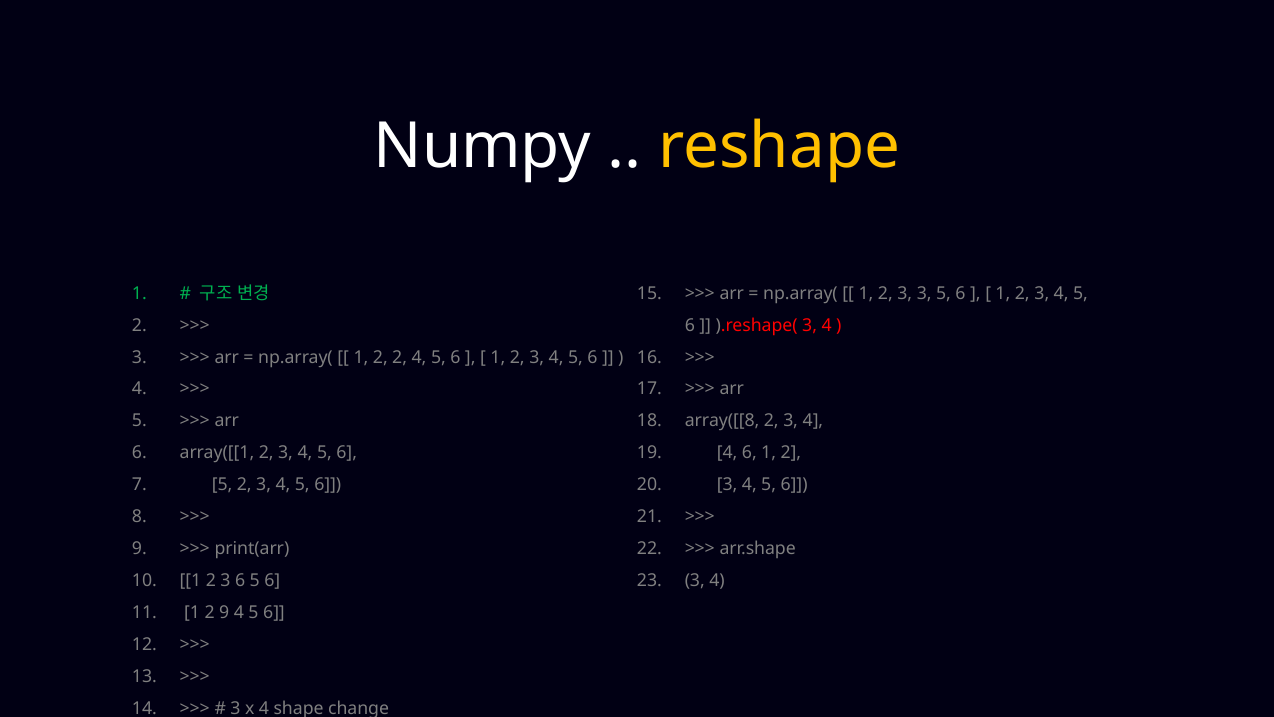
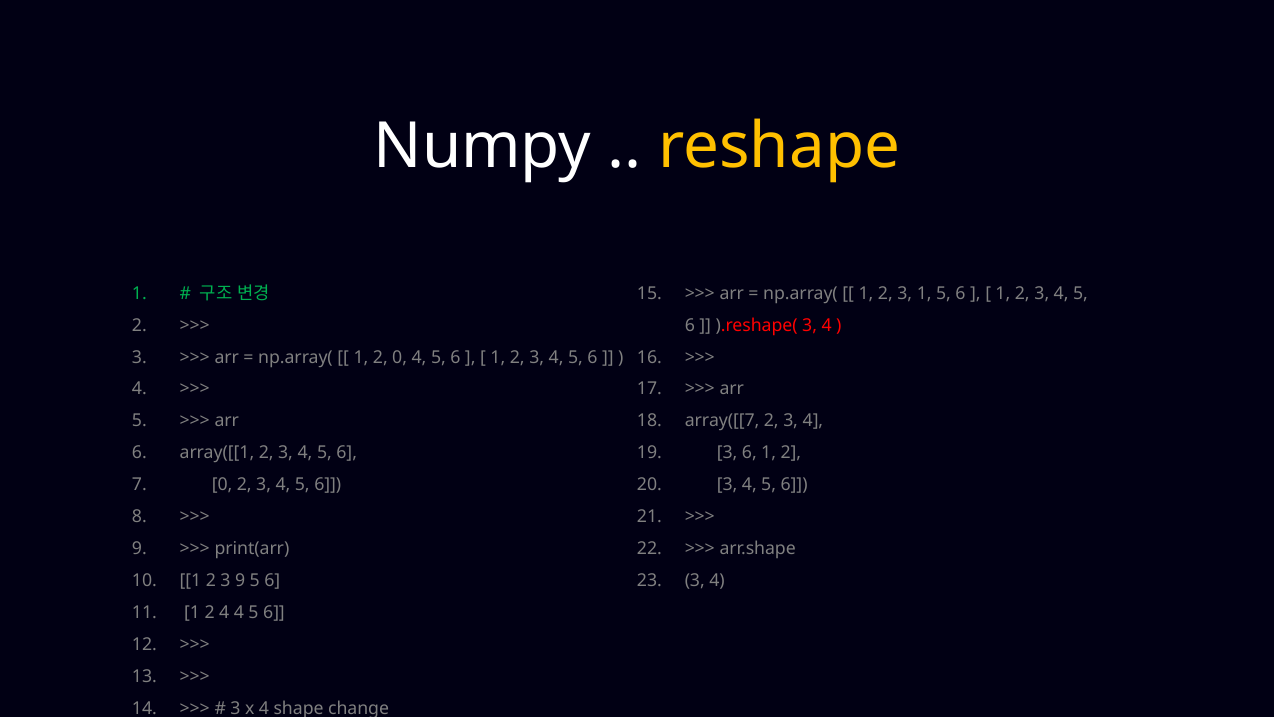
3 3: 3 -> 1 (924, 293)
2 2: 2 -> 0 (400, 357)
array([[8: array([[8 -> array([[7 (722, 421)
4: 4 -> 3 (727, 453)
5: 5 -> 0 (222, 485)
3 6: 6 -> 9 (240, 580)
2 9: 9 -> 4 (224, 612)
